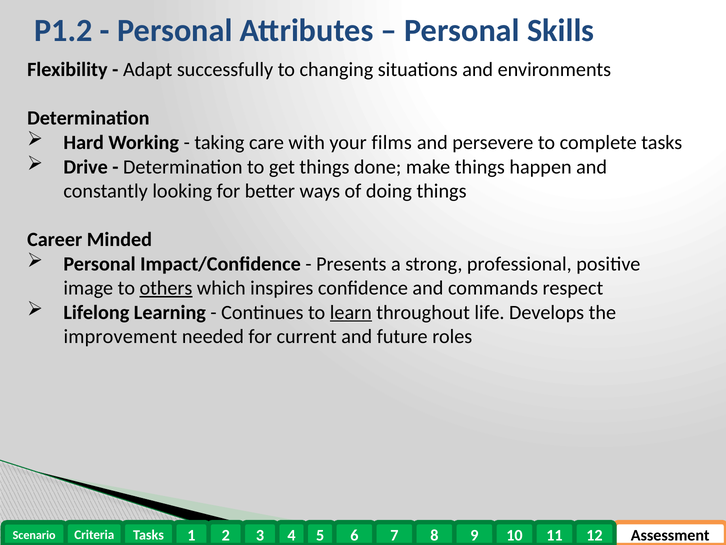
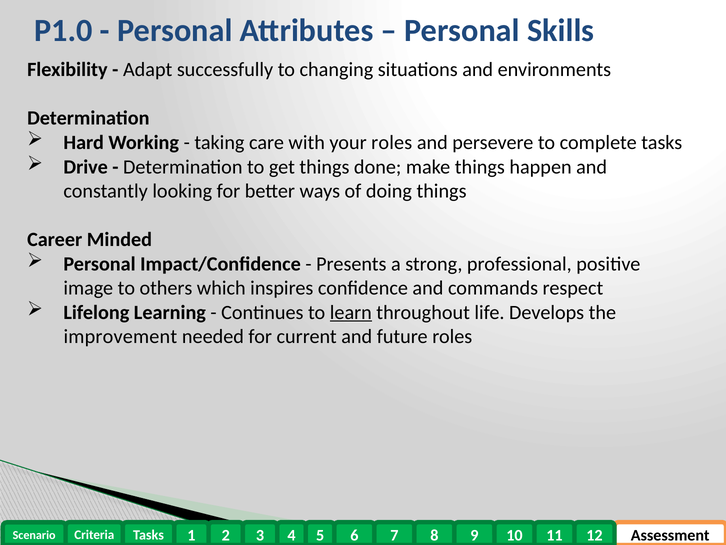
P1.2: P1.2 -> P1.0 (63, 31)
your films: films -> roles (392, 142)
others underline: present -> none (166, 288)
